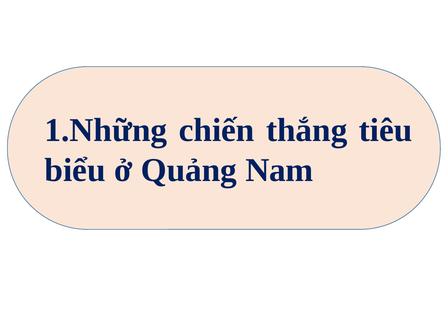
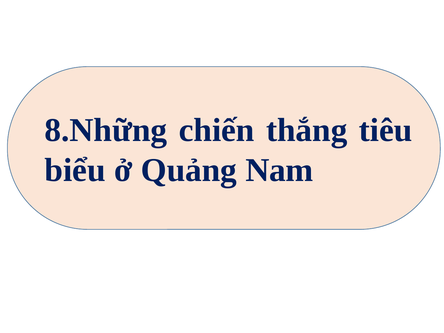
1.Những: 1.Những -> 8.Những (106, 130)
